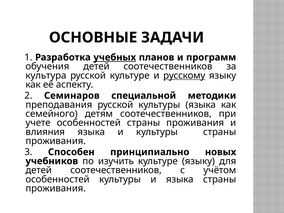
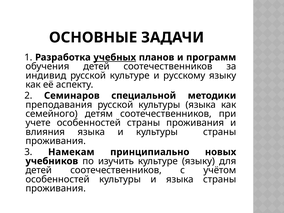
культура: культура -> индивид (46, 76)
русскому underline: present -> none (184, 76)
Способен: Способен -> Намекам (71, 152)
